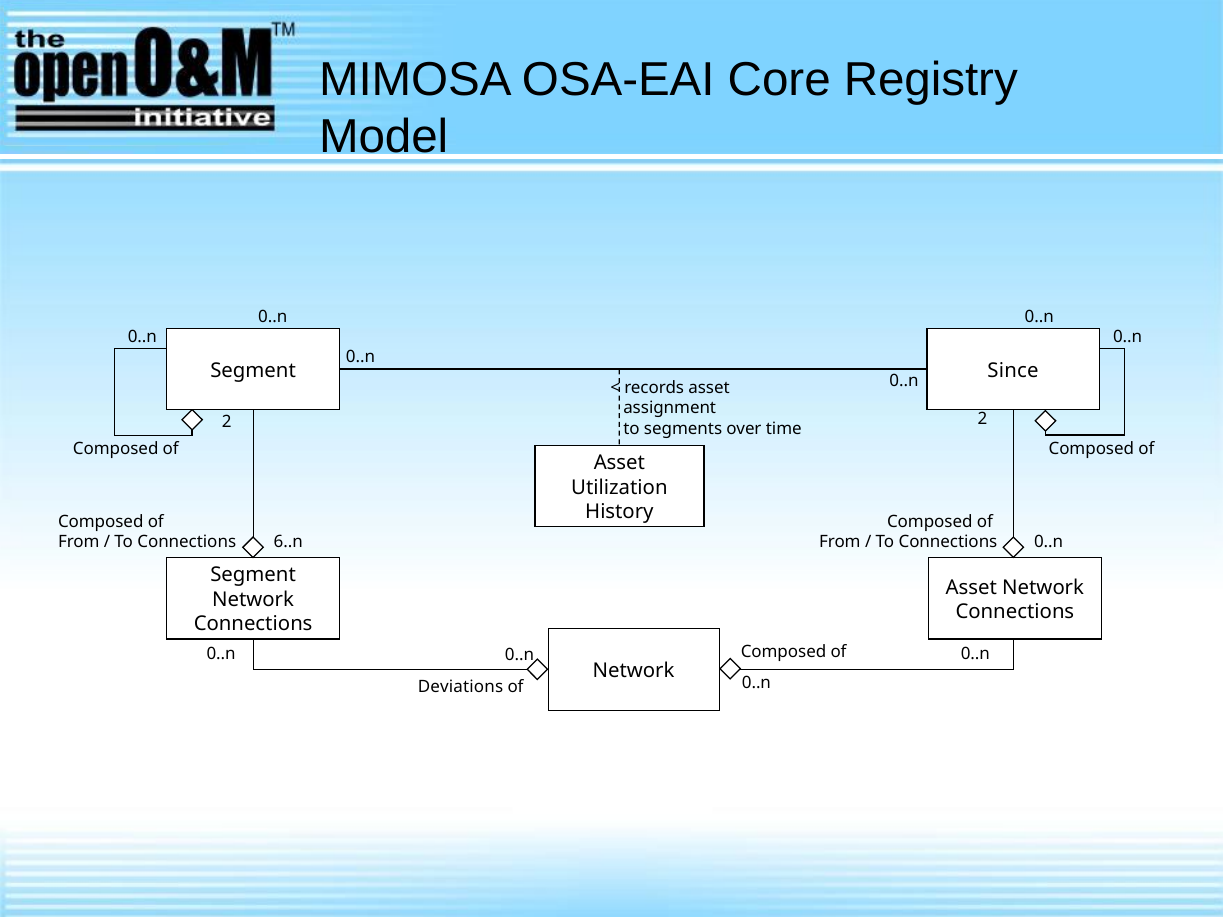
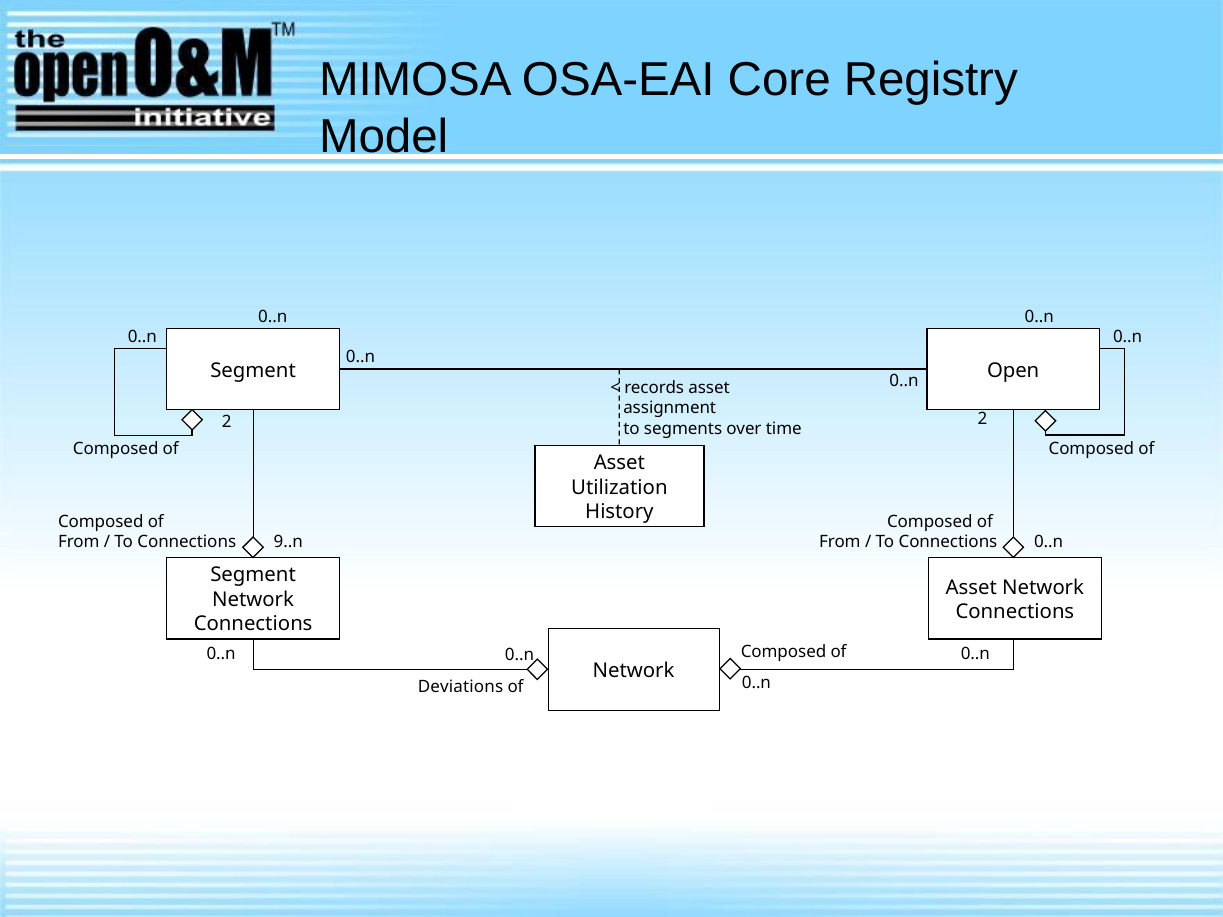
Since: Since -> Open (1013, 370)
6..n: 6..n -> 9..n (288, 542)
